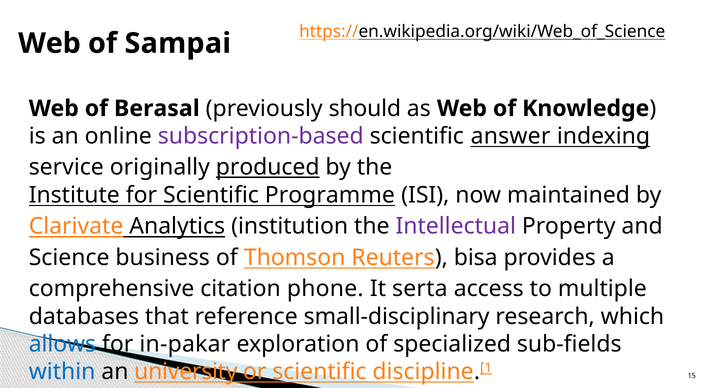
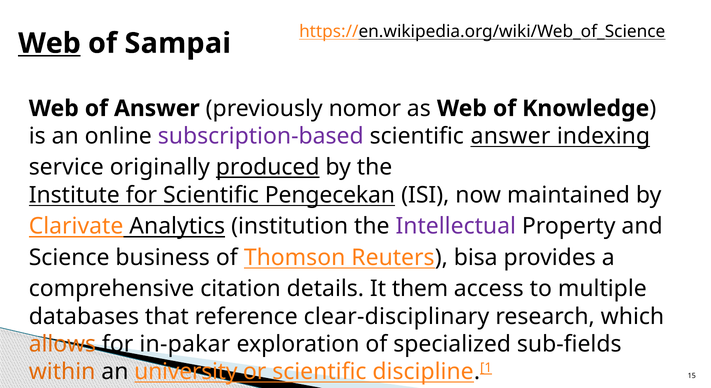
Web underline: none -> present (49, 43)
of Berasal: Berasal -> Answer (157, 108)
should: should -> nomor (365, 108)
Programme: Programme -> Pengecekan (330, 195)
phone: phone -> details (325, 289)
serta: serta -> them (420, 289)
small-disciplinary: small-disciplinary -> clear-disciplinary (396, 316)
allows colour: blue -> orange (62, 344)
within colour: blue -> orange (62, 371)
